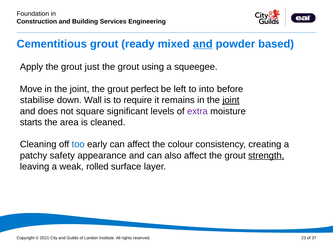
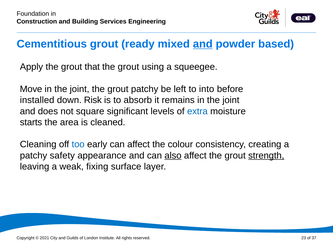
just: just -> that (92, 67)
grout perfect: perfect -> patchy (145, 89)
stabilise: stabilise -> installed (37, 100)
Wall: Wall -> Risk (93, 100)
require: require -> absorb (138, 100)
joint underline: present -> none (231, 100)
extra colour: purple -> blue (197, 112)
also underline: none -> present (173, 156)
rolled: rolled -> fixing (97, 167)
